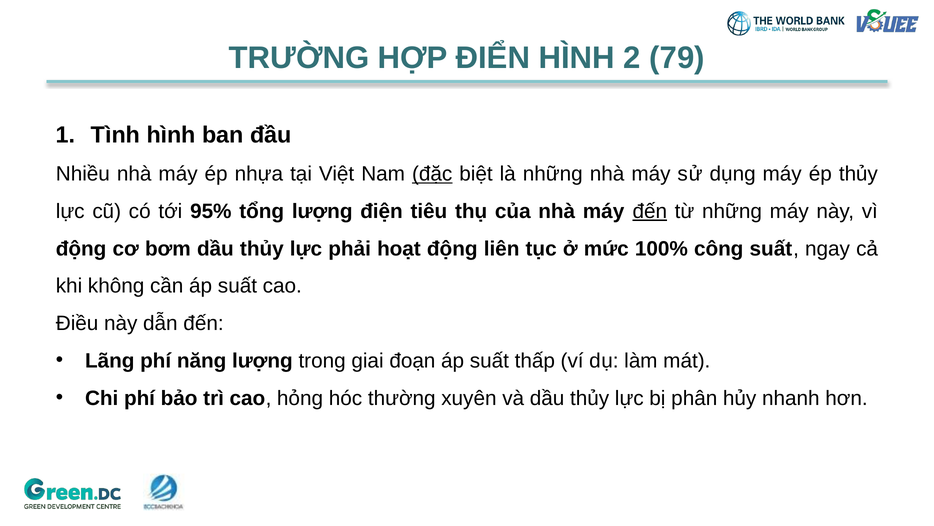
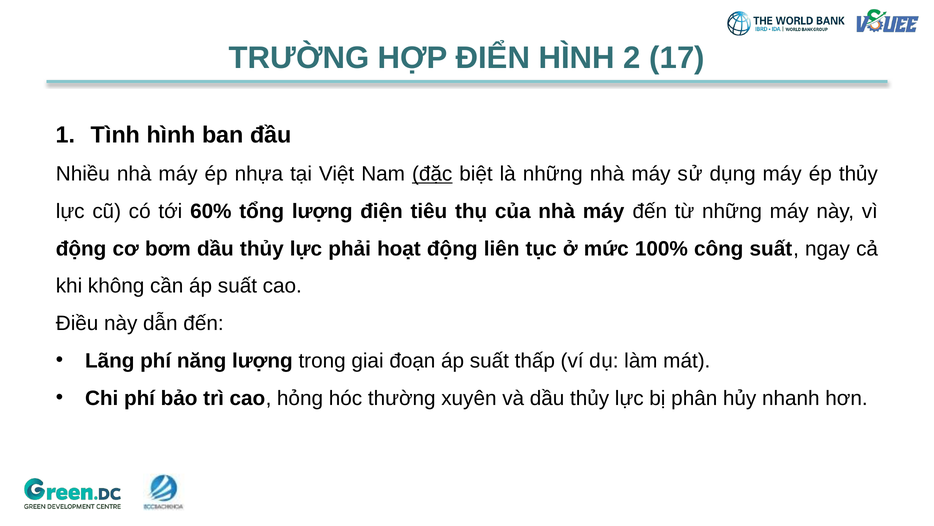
79: 79 -> 17 (677, 58)
95%: 95% -> 60% (211, 211)
đến underline: present -> none (650, 211)
